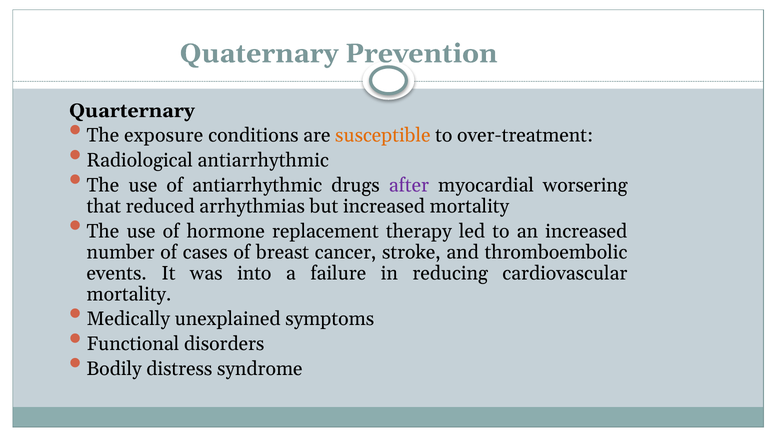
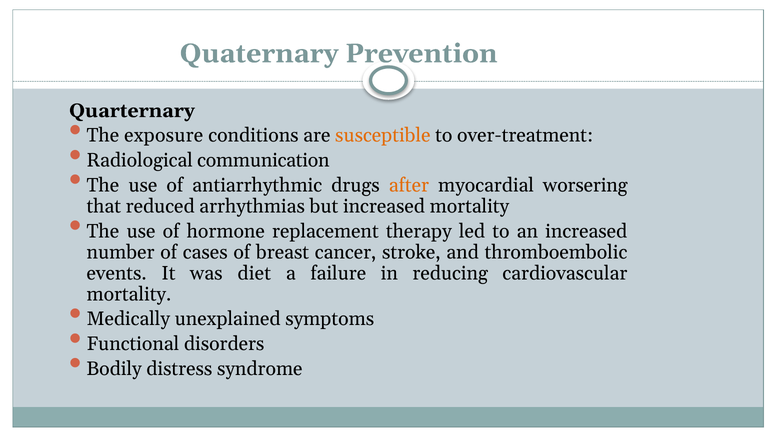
Radiological antiarrhythmic: antiarrhythmic -> communication (263, 160)
after colour: purple -> orange (409, 185)
into: into -> diet (254, 273)
